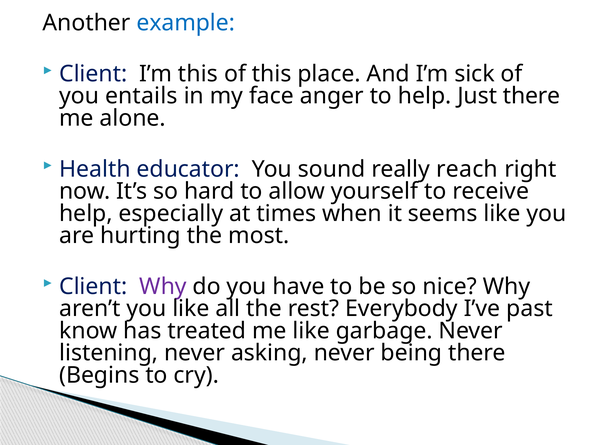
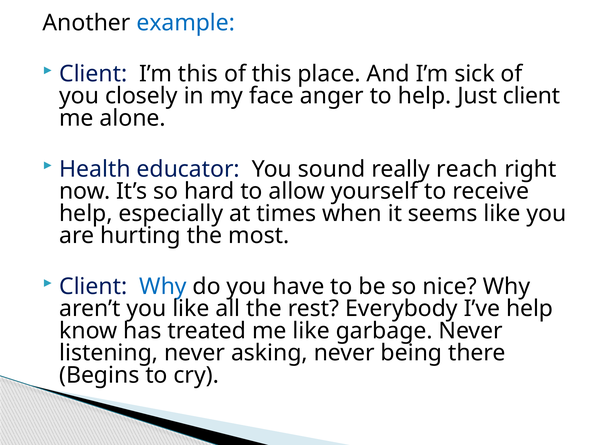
entails: entails -> closely (141, 96)
Just there: there -> client (532, 96)
Why colour: purple -> blue (163, 286)
I’ve past: past -> help (530, 308)
